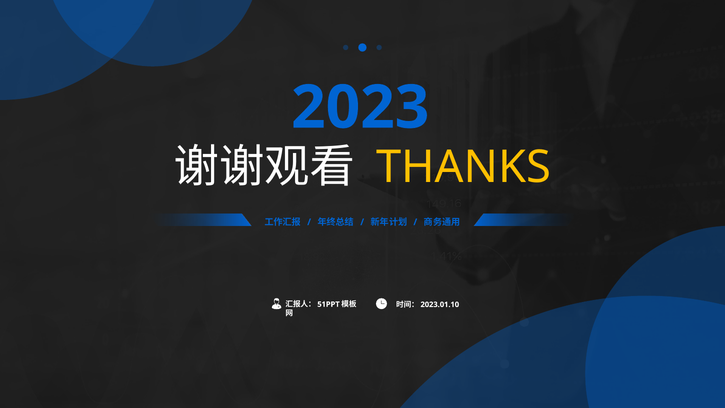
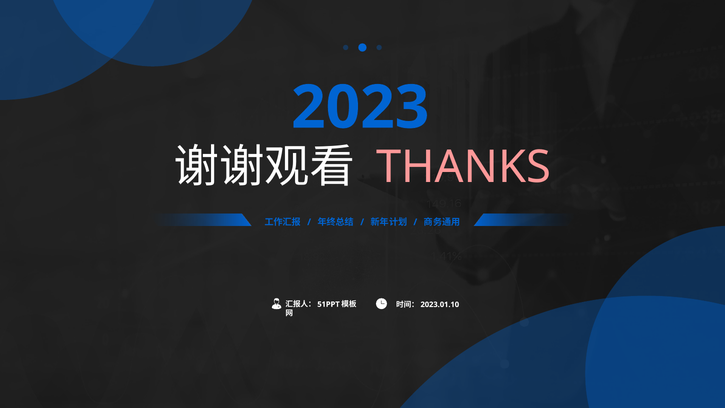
THANKS colour: yellow -> pink (464, 167)
